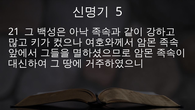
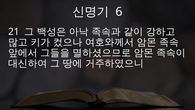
5: 5 -> 6 (119, 12)
